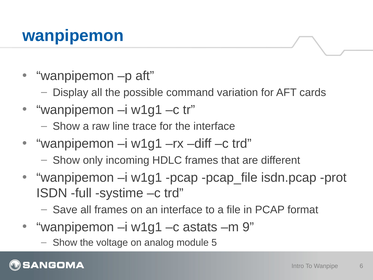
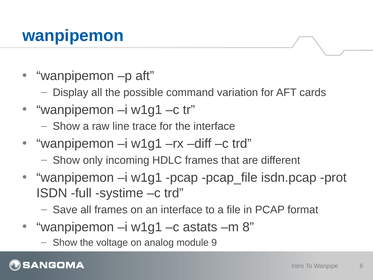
9: 9 -> 8 (248, 227)
5: 5 -> 9 (214, 242)
